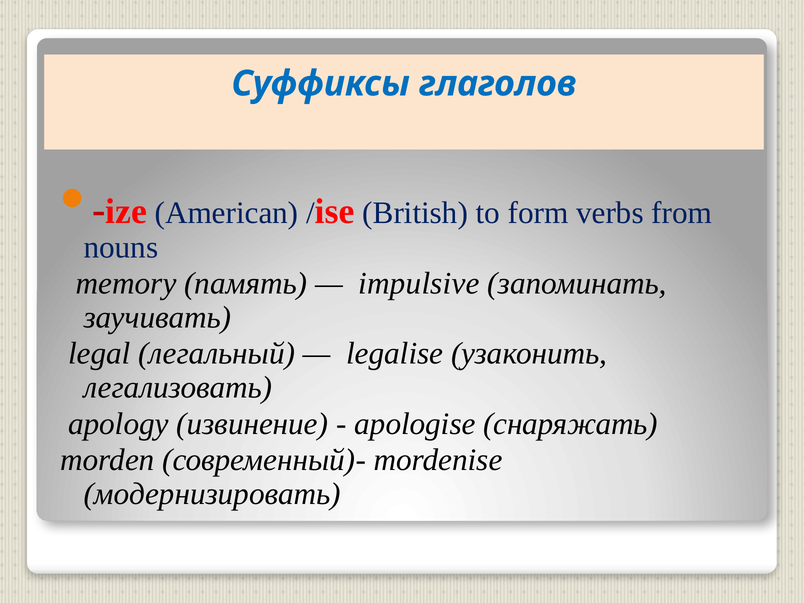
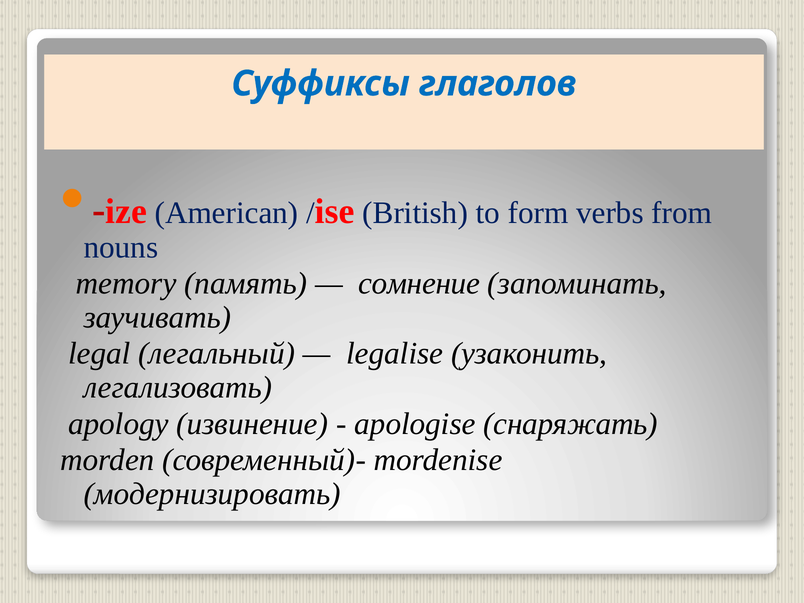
impulsive: impulsive -> сомнение (419, 284)
